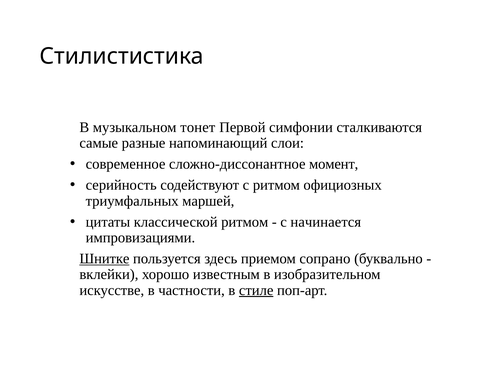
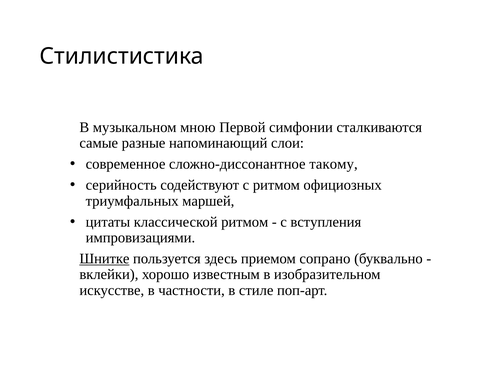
тонет: тонет -> мною (198, 127)
момент: момент -> такому (334, 164)
начинается: начинается -> вступления (326, 222)
стиле underline: present -> none (256, 290)
